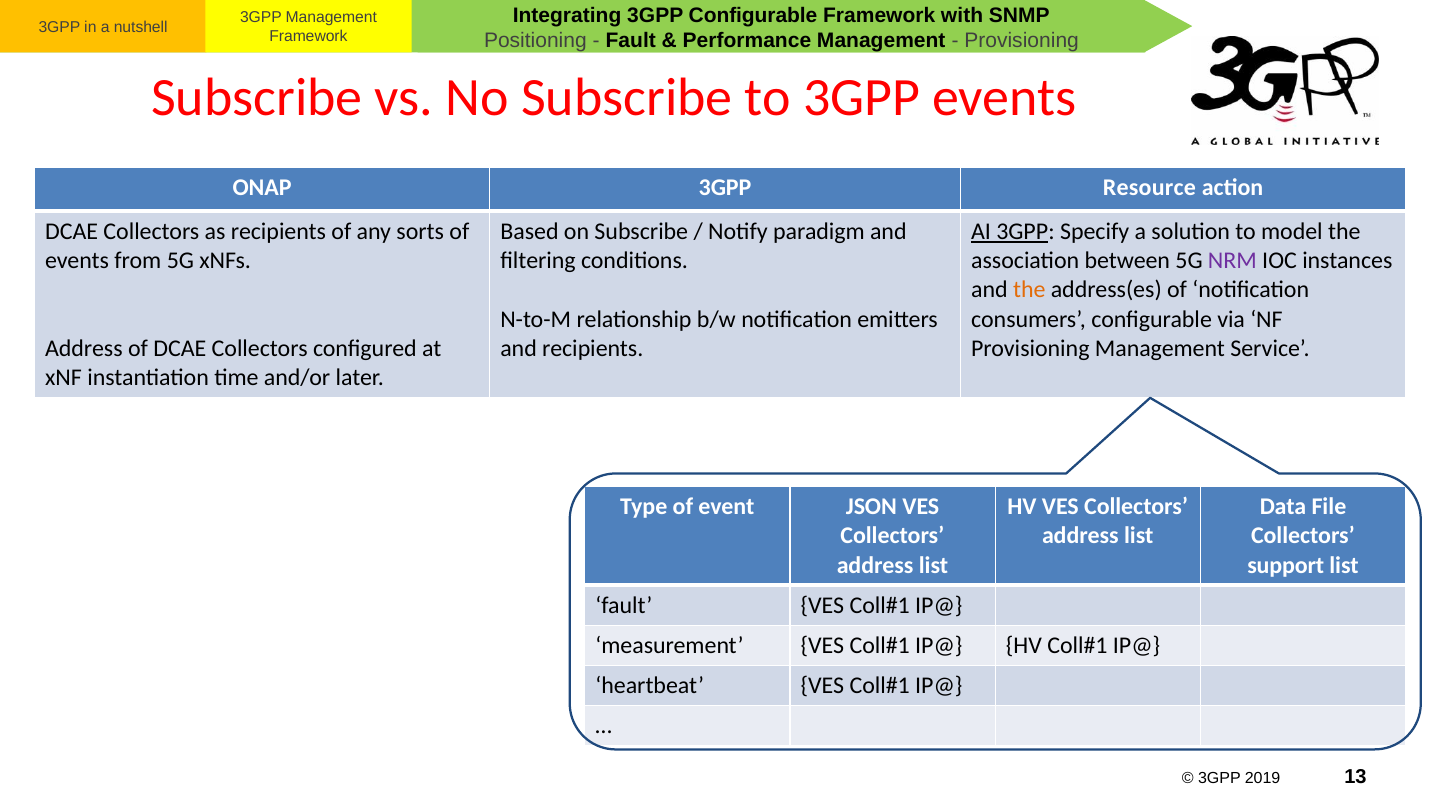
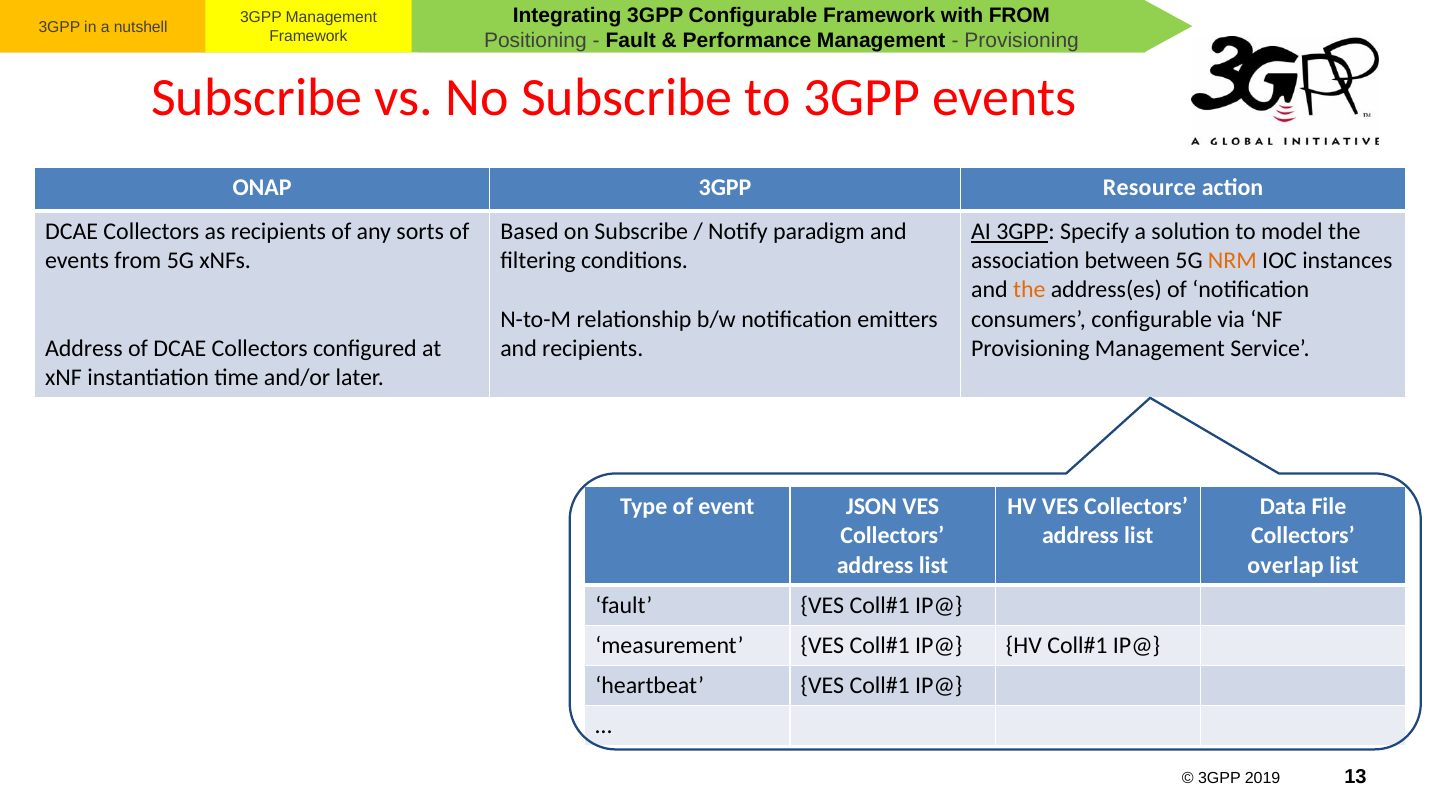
with SNMP: SNMP -> FROM (1019, 16)
NRM colour: purple -> orange (1232, 261)
support: support -> overlap (1286, 566)
